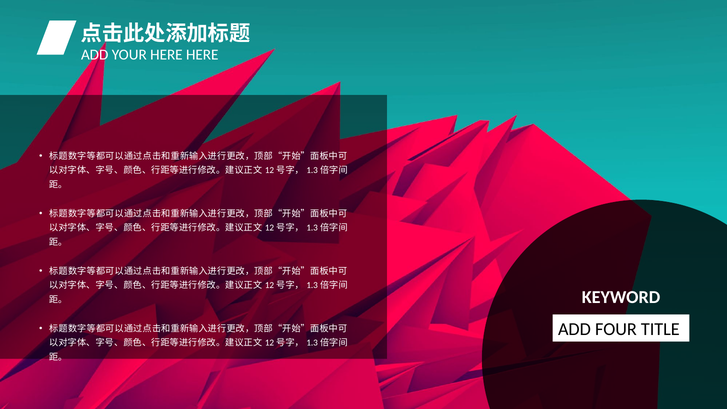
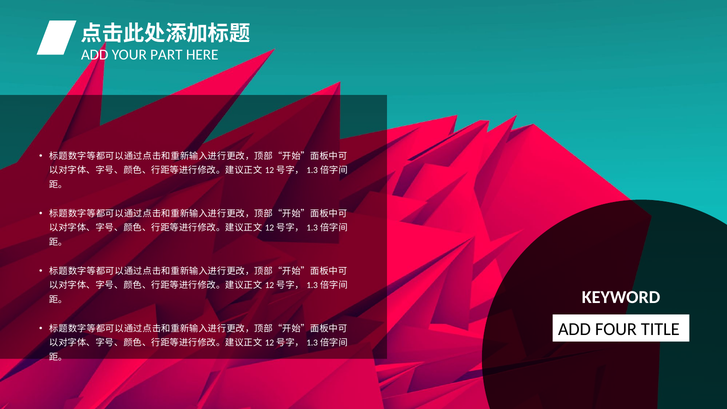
YOUR HERE: HERE -> PART (166, 55)
